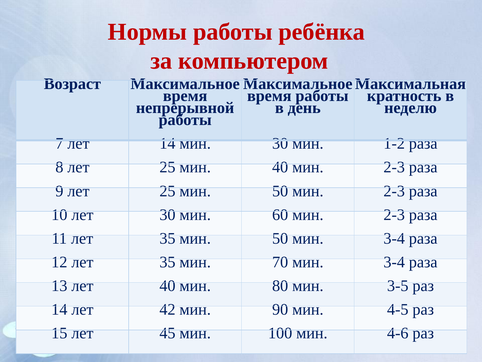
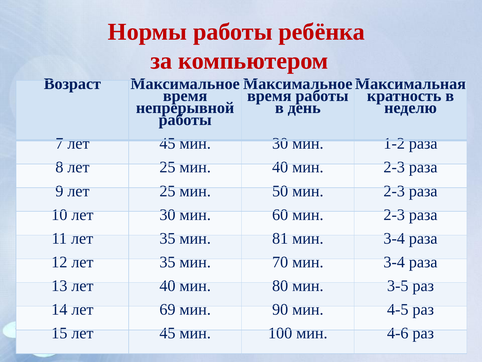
7 лет 14: 14 -> 45 (167, 143)
35 мин 50: 50 -> 81 (280, 238)
42: 42 -> 69 (167, 309)
